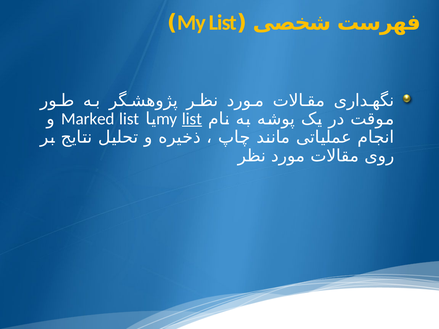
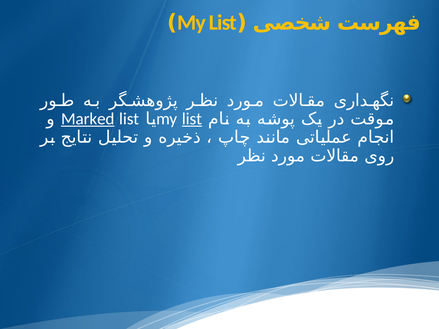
Marked underline: none -> present (88, 119)
